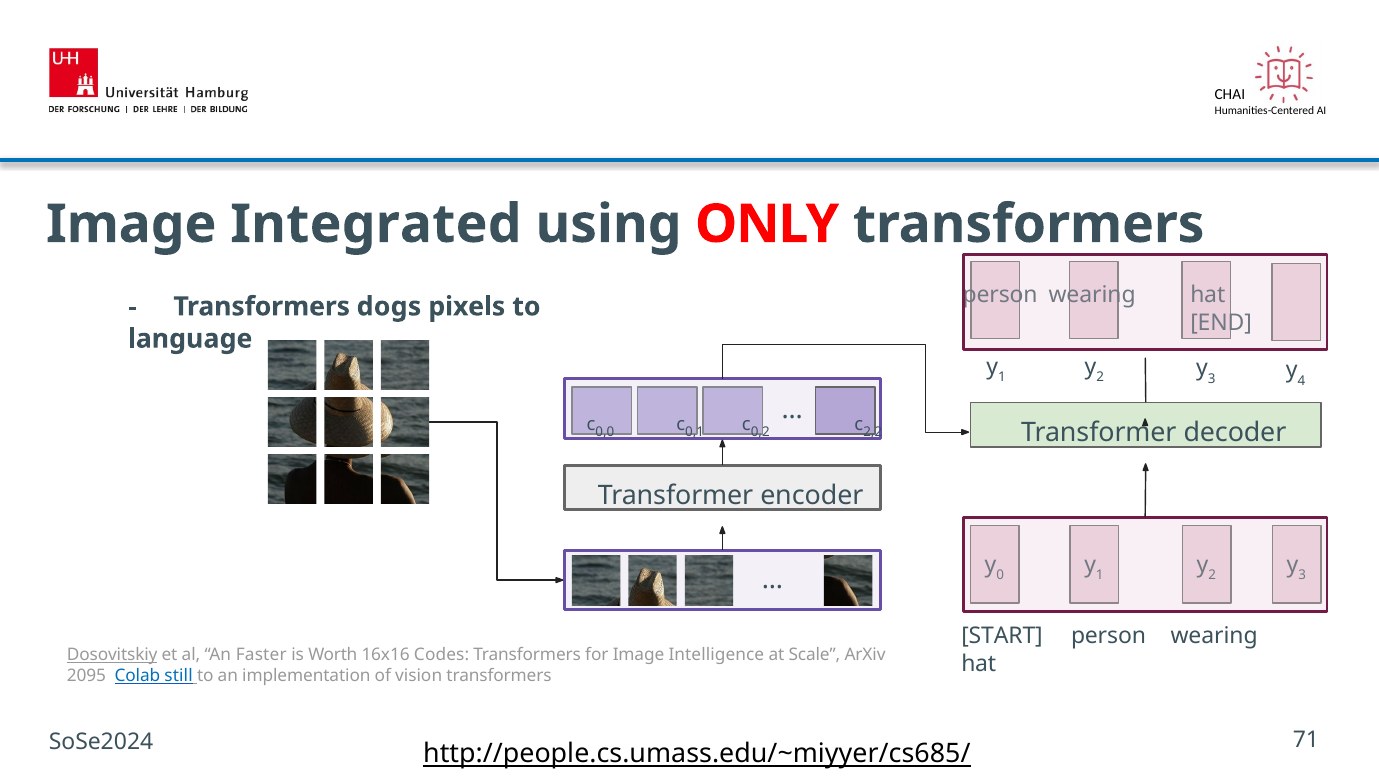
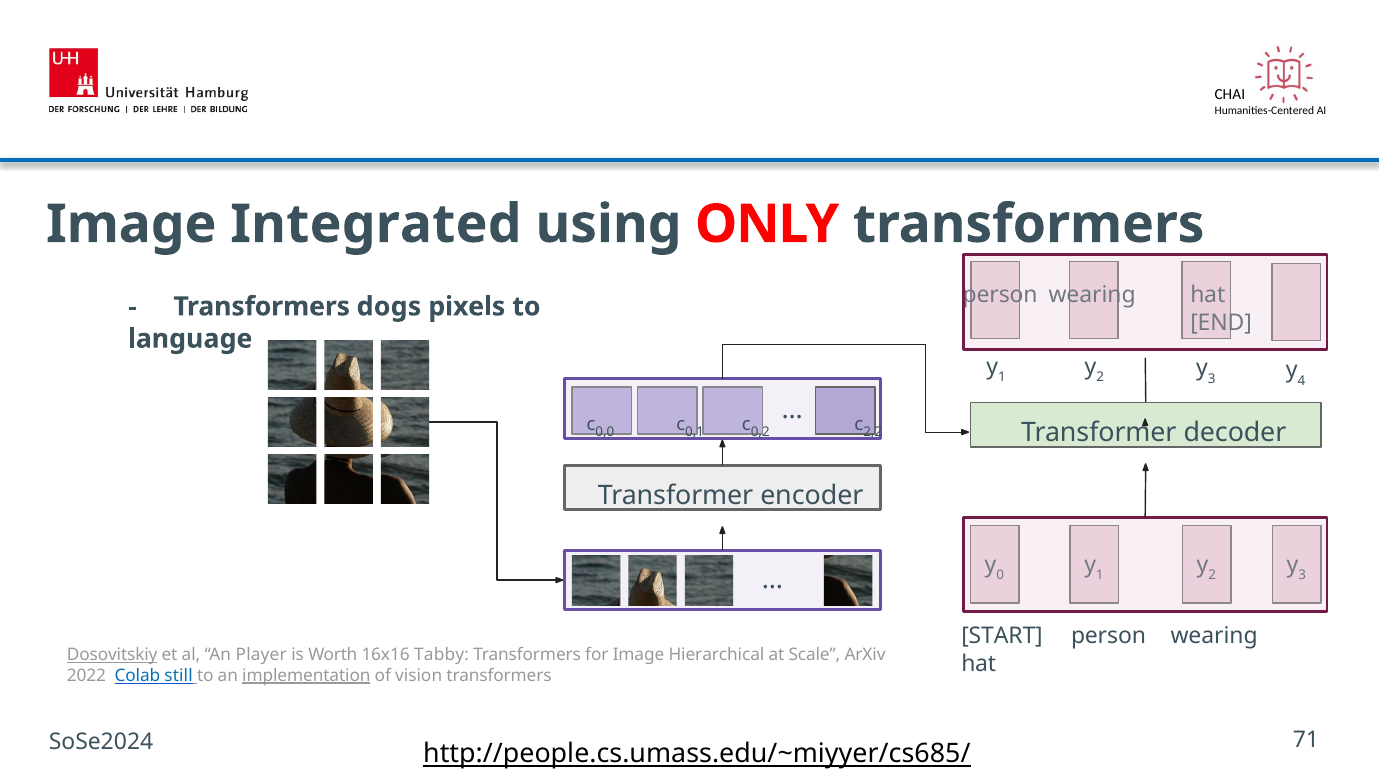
Faster: Faster -> Player (261, 655)
Codes: Codes -> Tabby (442, 655)
Intelligence: Intelligence -> Hierarchical (716, 655)
2095: 2095 -> 2022 (87, 675)
implementation underline: none -> present (306, 675)
